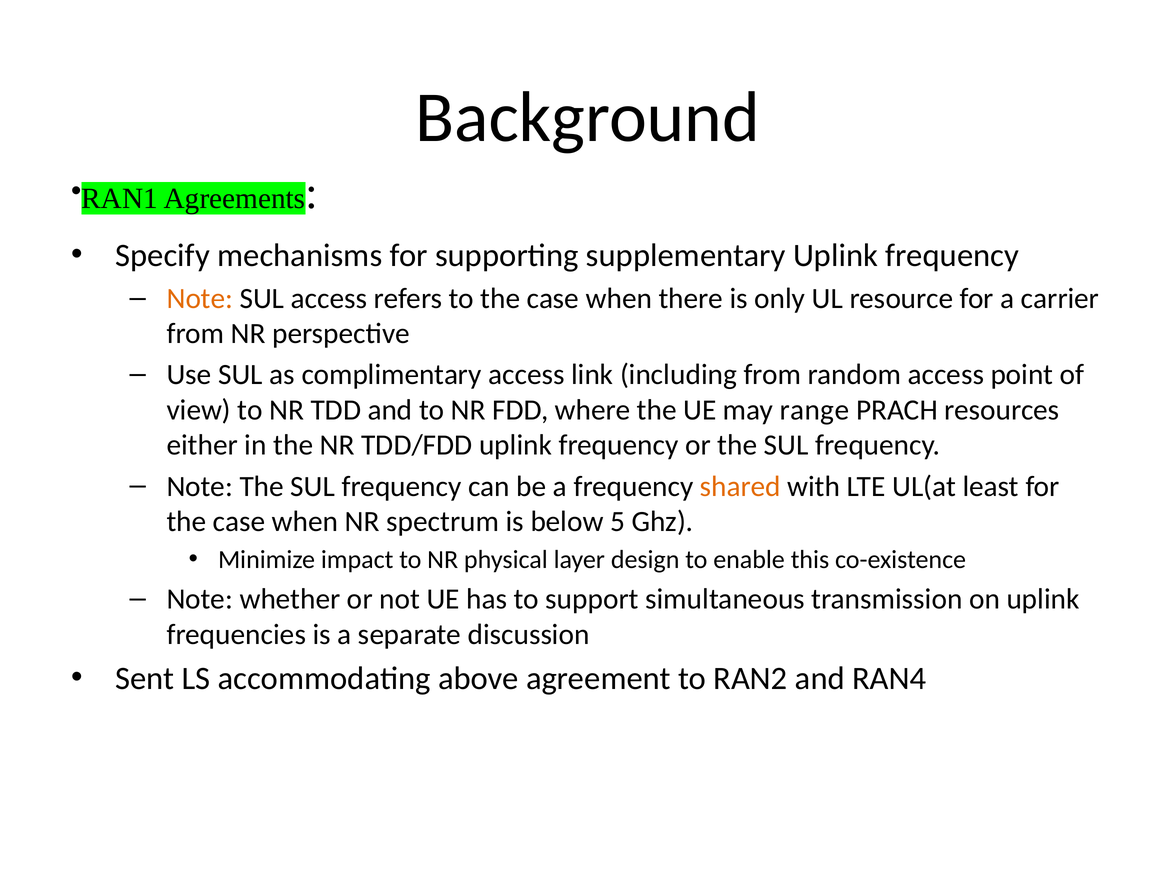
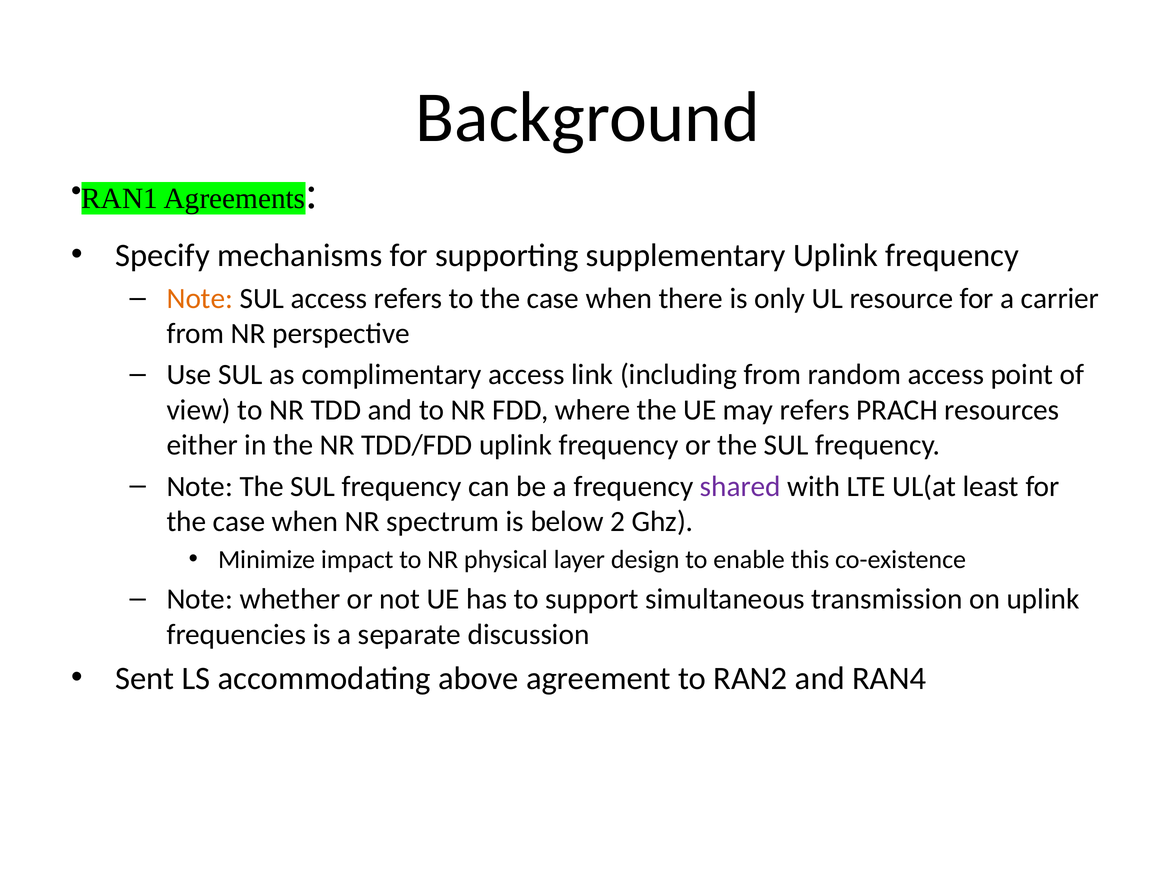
may range: range -> refers (815, 410)
shared colour: orange -> purple (740, 486)
5: 5 -> 2 (618, 521)
